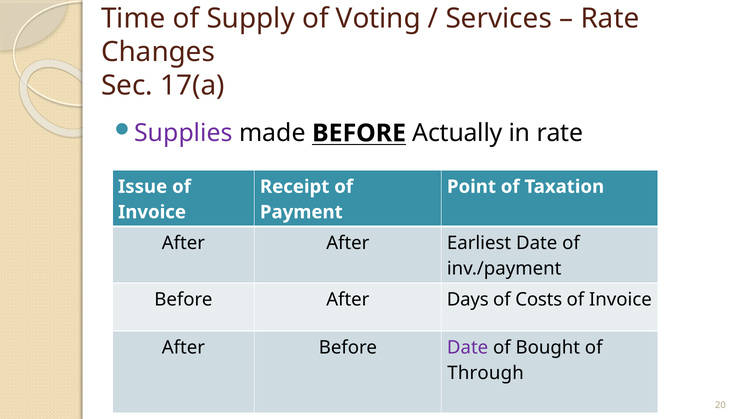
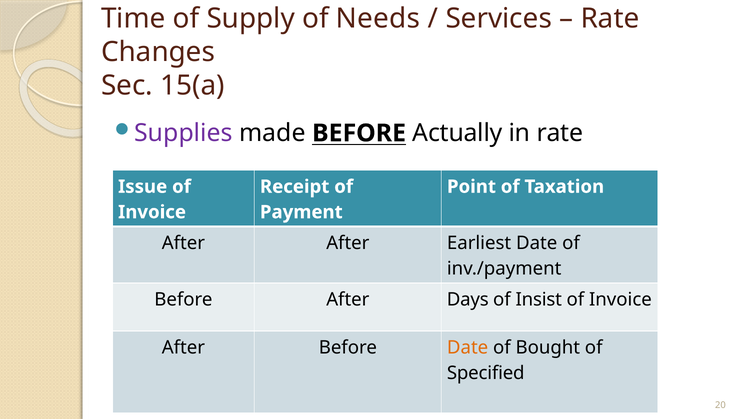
Voting: Voting -> Needs (378, 19)
17(a: 17(a -> 15(a (192, 86)
Costs: Costs -> Insist (539, 300)
Date colour: purple -> orange (468, 348)
Through: Through -> Specified (486, 373)
